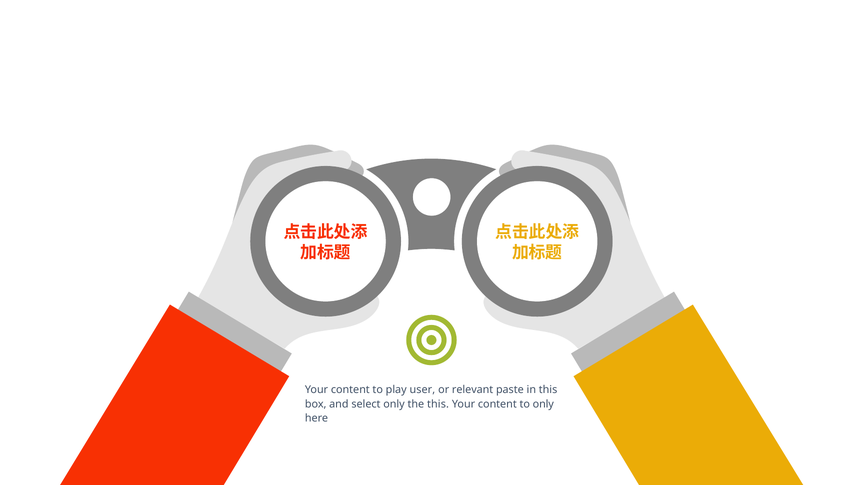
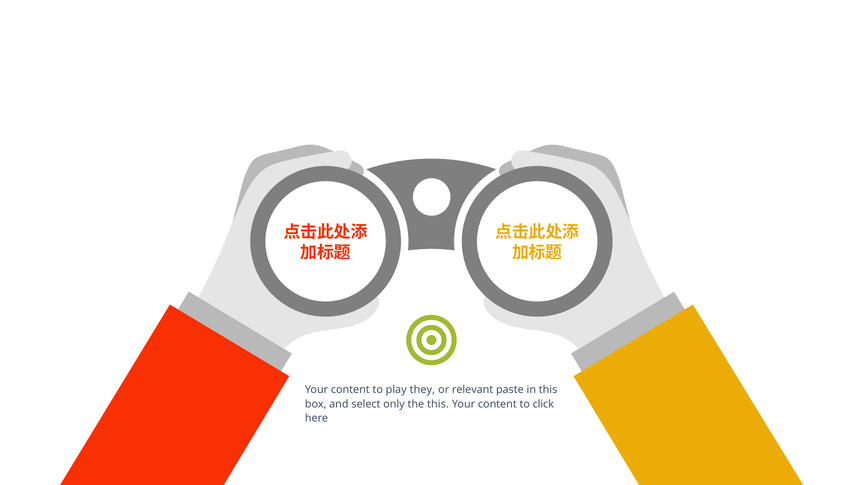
user: user -> they (422, 390)
to only: only -> click (543, 404)
